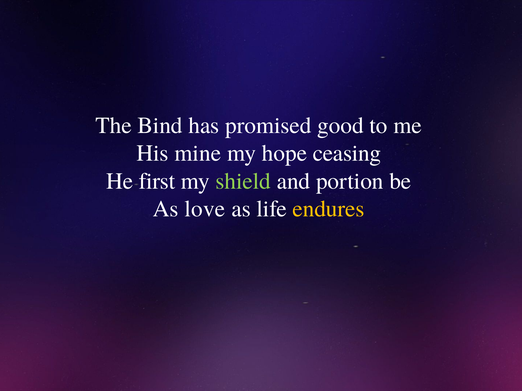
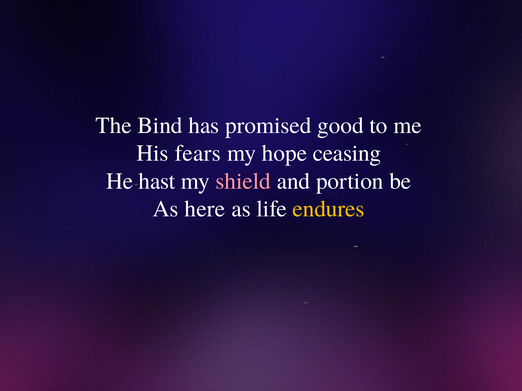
mine: mine -> fears (198, 153)
first: first -> hast (157, 181)
shield colour: light green -> pink (243, 181)
love: love -> here (205, 209)
